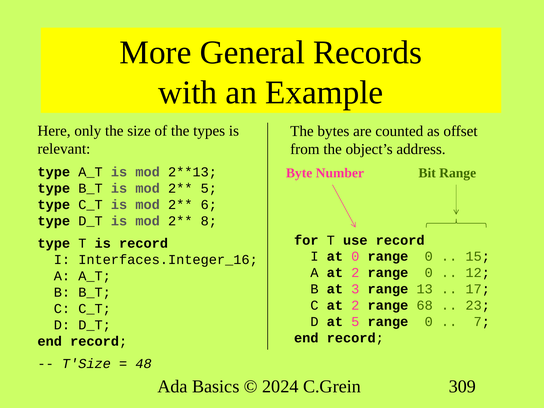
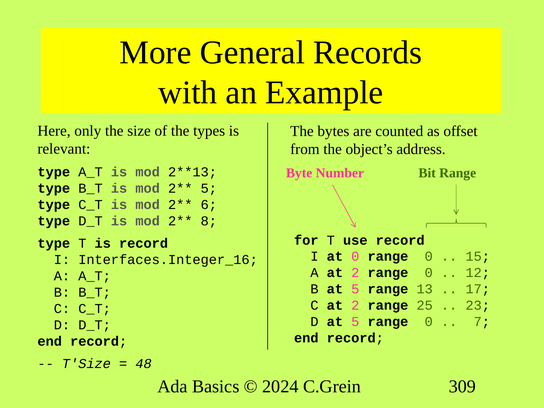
B at 3: 3 -> 5 (355, 289)
68: 68 -> 25 (425, 305)
